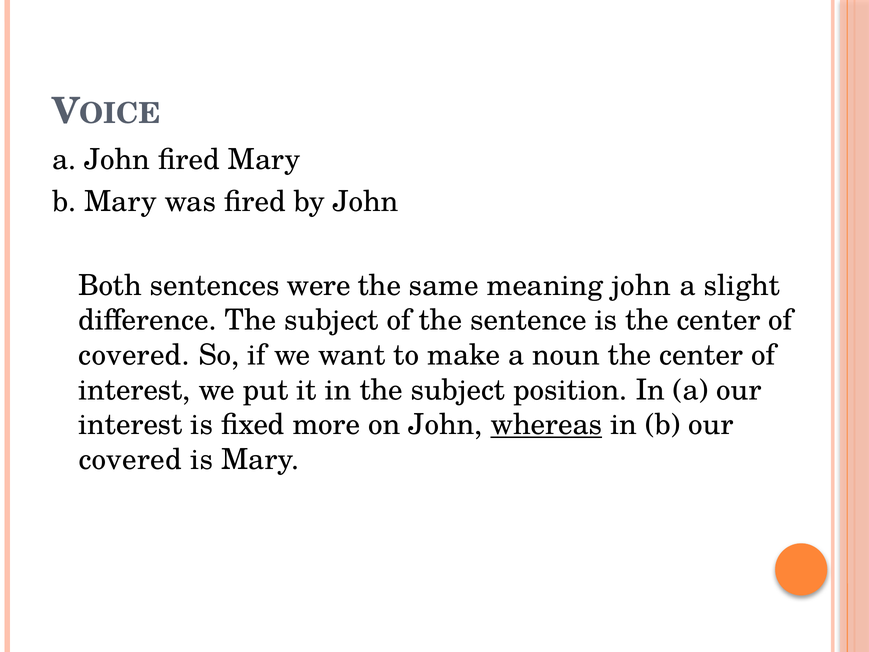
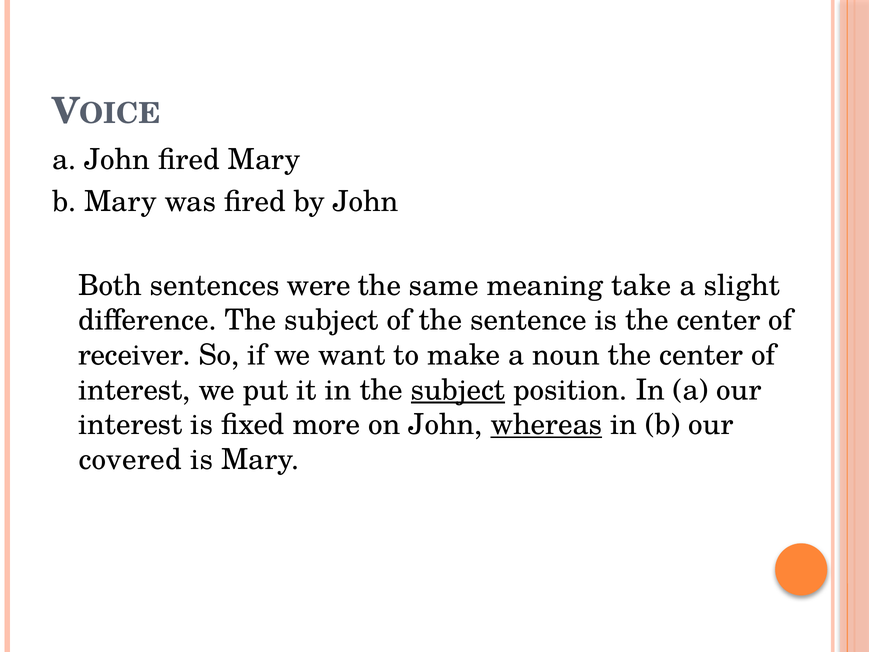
meaning john: john -> take (641, 286)
covered: covered -> receiver (134, 355)
subject underline: none -> present (458, 390)
